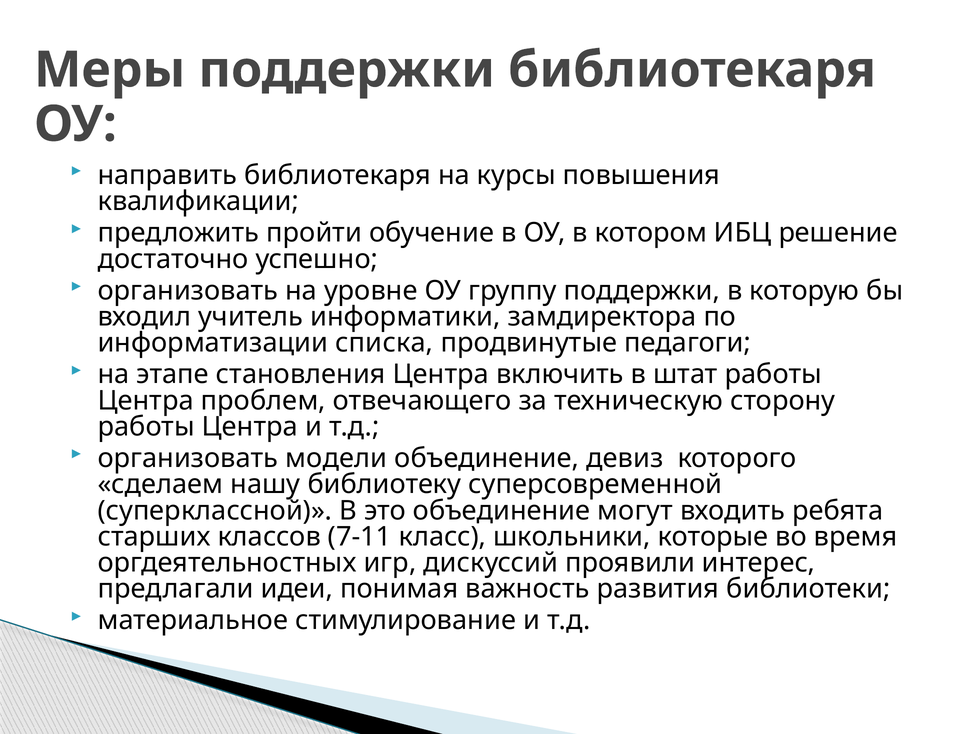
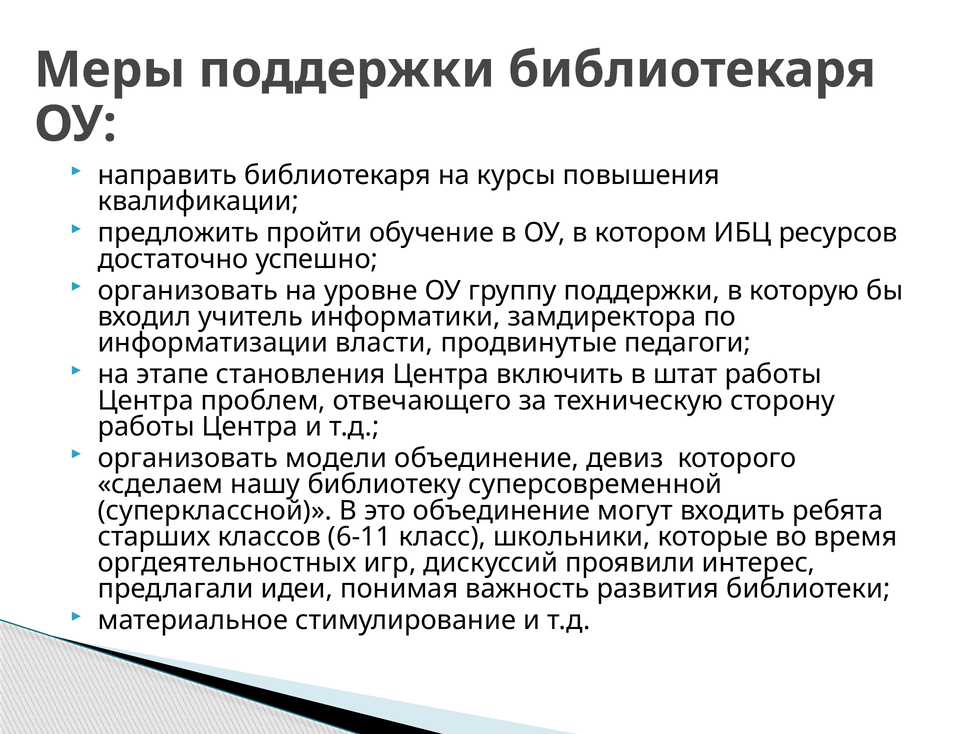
решение: решение -> ресурсов (838, 233)
списка: списка -> власти (384, 343)
7-11: 7-11 -> 6-11 (360, 536)
